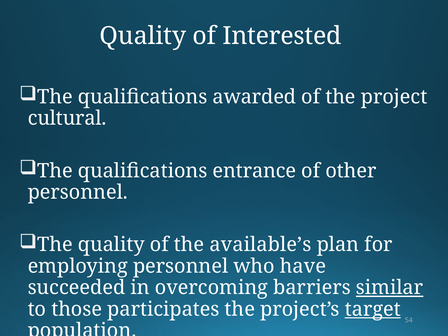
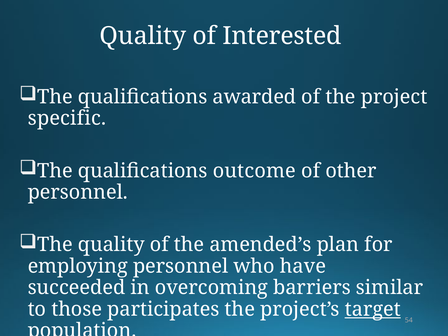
cultural: cultural -> specific (67, 118)
entrance: entrance -> outcome (254, 171)
available’s: available’s -> amended’s (261, 245)
similar underline: present -> none (390, 288)
